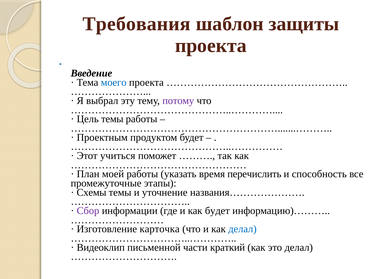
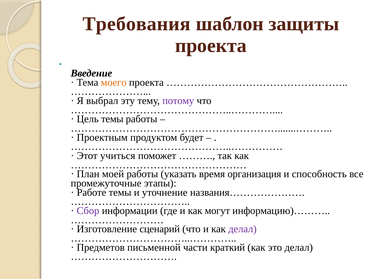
моего colour: blue -> orange (114, 82)
перечислить: перечислить -> организация (254, 174)
Схемы: Схемы -> Работе (91, 192)
как будет: будет -> могут (217, 211)
карточка: карточка -> сценарий (160, 229)
делал colour: blue -> purple (242, 229)
Видеоклип: Видеоклип -> Предметов (101, 247)
